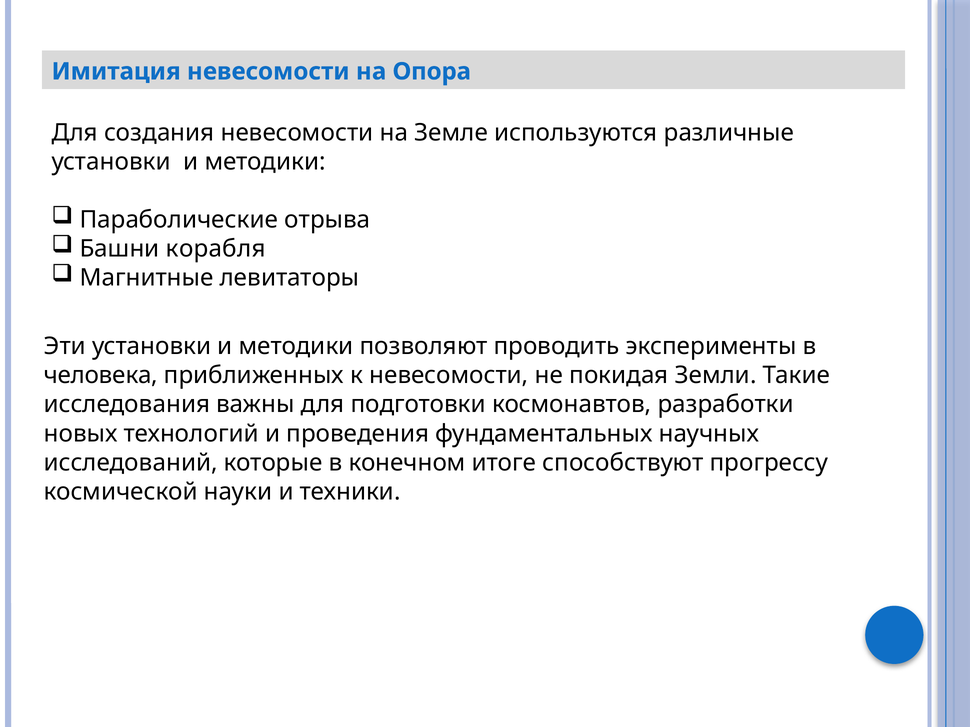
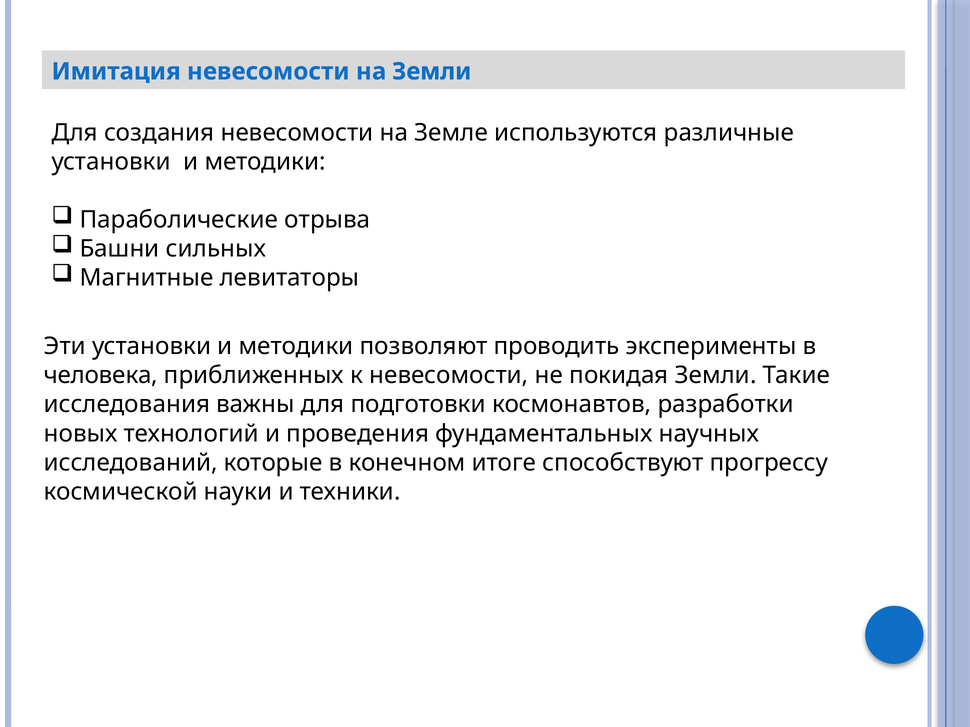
на Опора: Опора -> Земли (432, 72)
корабля: корабля -> сильных (216, 249)
